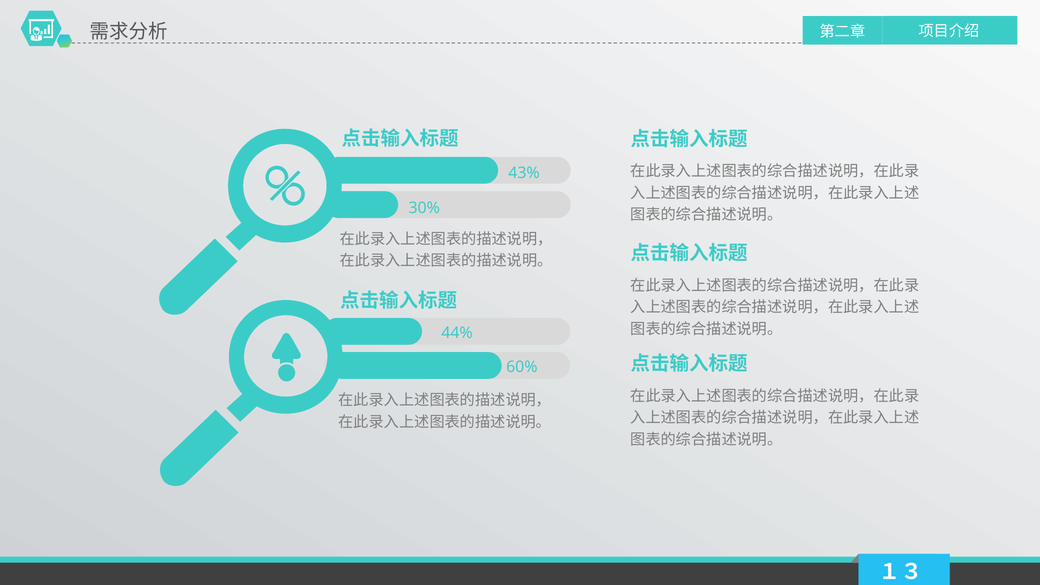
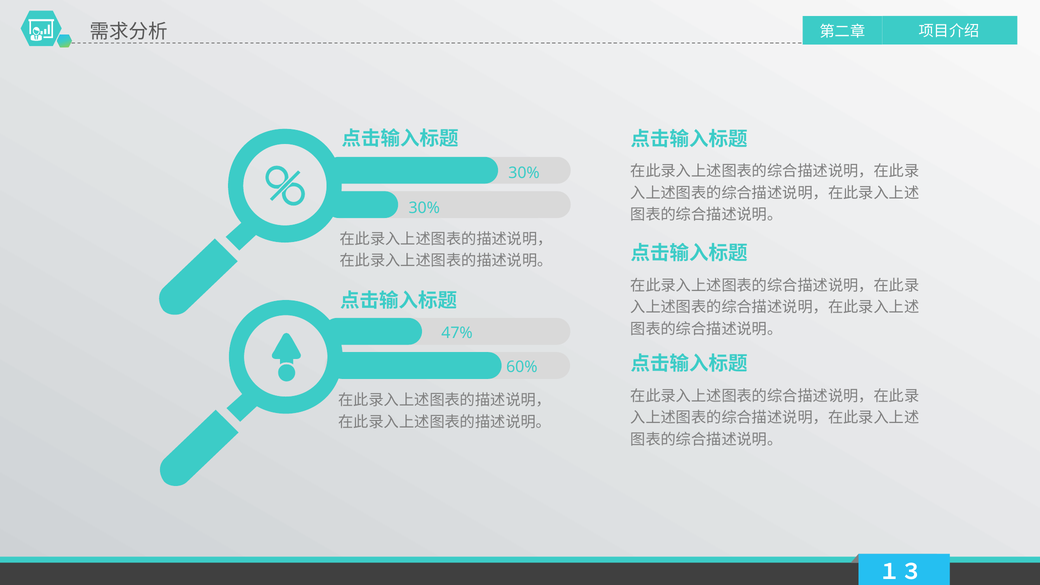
43%: 43% -> 30% (524, 173)
44%: 44% -> 47% (457, 333)
